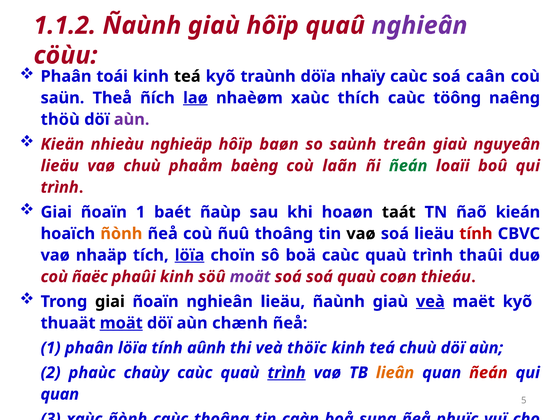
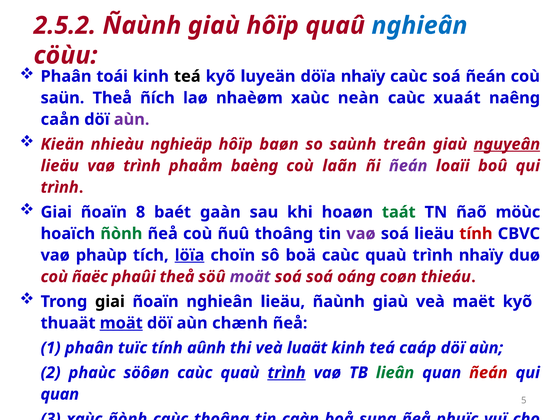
1.1.2: 1.1.2 -> 2.5.2 (65, 26)
nghieân colour: purple -> blue (419, 26)
traùnh: traùnh -> luyeän (268, 76)
soá caân: caân -> ñeán (486, 76)
laø underline: present -> none (195, 98)
thích: thích -> neàn (358, 98)
caùc töông: töông -> xuaát (457, 98)
thöù: thöù -> caån (60, 119)
nguyeân underline: none -> present (507, 144)
vaø chuù: chuù -> trình (142, 166)
ñeán colour: green -> purple (408, 166)
ñoaïn 1: 1 -> 8 (141, 212)
ñaùp: ñaùp -> gaàn (220, 212)
taát colour: black -> green (399, 212)
kieán: kieán -> möùc (518, 212)
ñònh colour: orange -> green (121, 234)
vaø colour: black -> purple (361, 234)
nhaäp: nhaäp -> phaùp (101, 255)
trình thaûi: thaûi -> nhaïy (481, 255)
phaûi kinh: kinh -> theå (177, 277)
soá quaù: quaù -> oáng (356, 277)
veà underline: present -> none (430, 302)
phaân löïa: löïa -> tuïc (133, 348)
thöïc: thöïc -> luaät (307, 348)
teá chuù: chuù -> caáp (418, 348)
chaùy: chaùy -> söôøn (146, 373)
lieân colour: orange -> green (395, 373)
